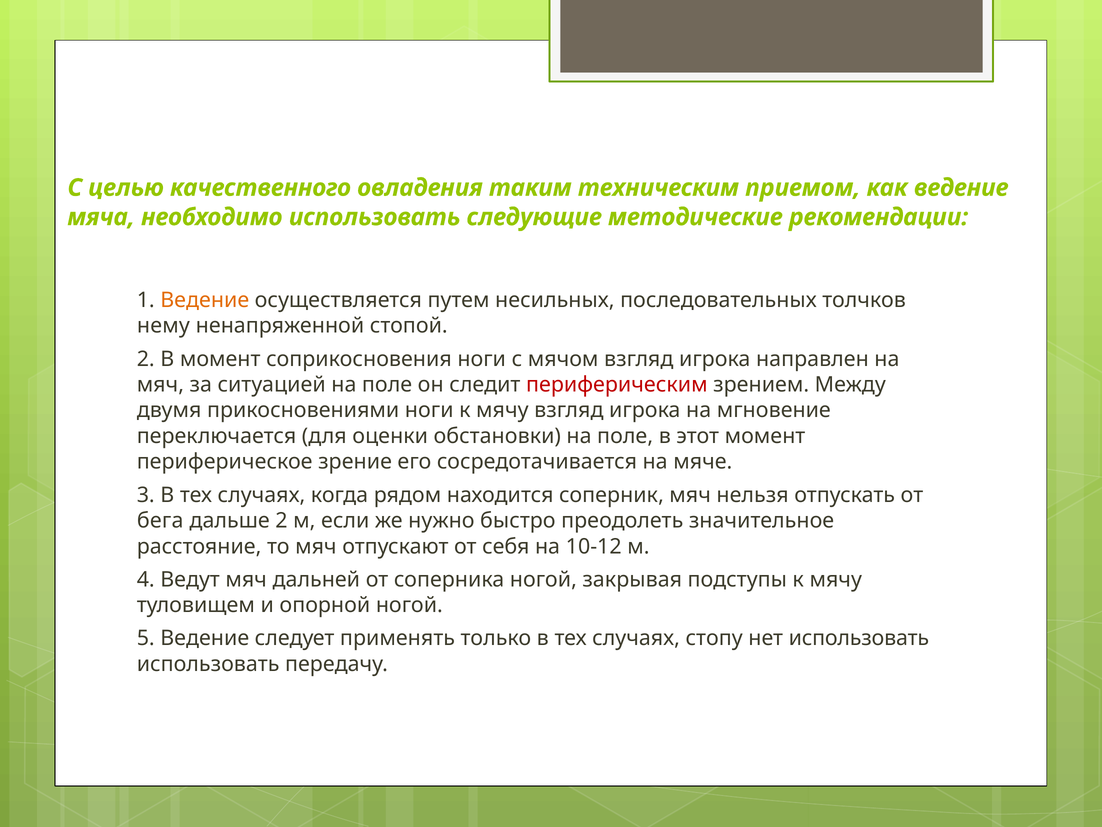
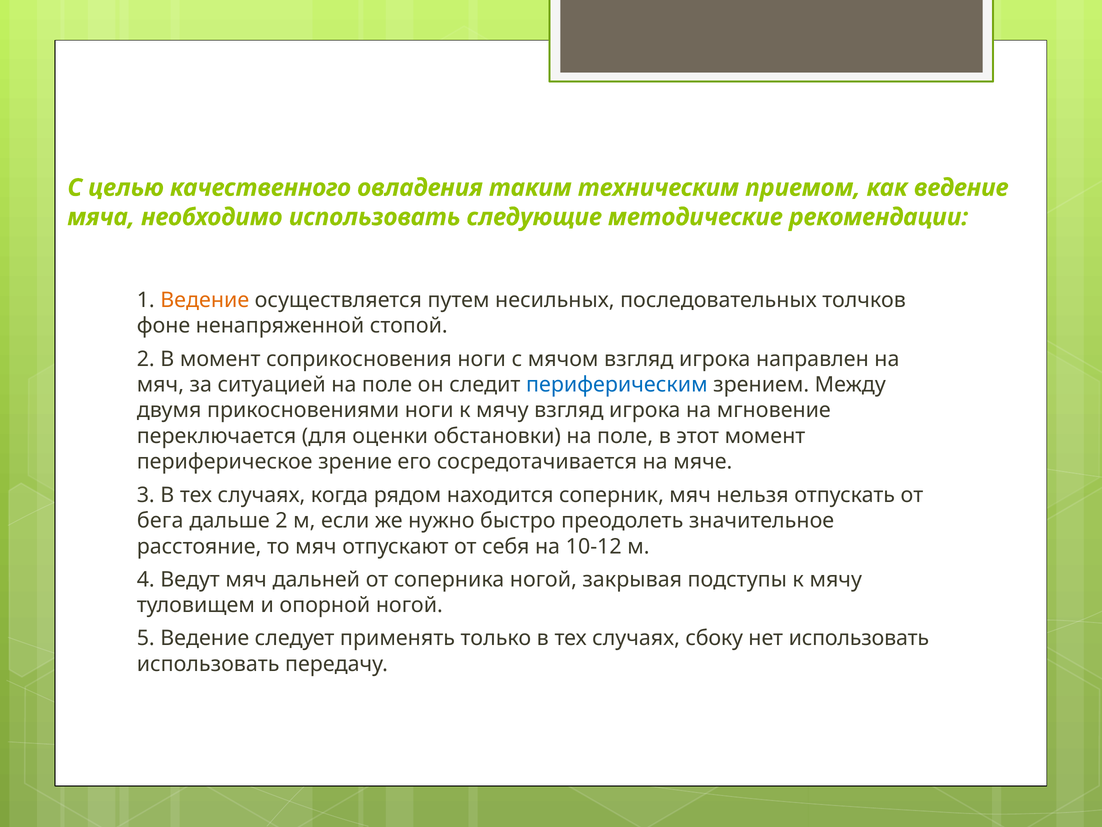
нему: нему -> фоне (164, 326)
периферическим colour: red -> blue (617, 384)
стопу: стопу -> сбоку (714, 638)
